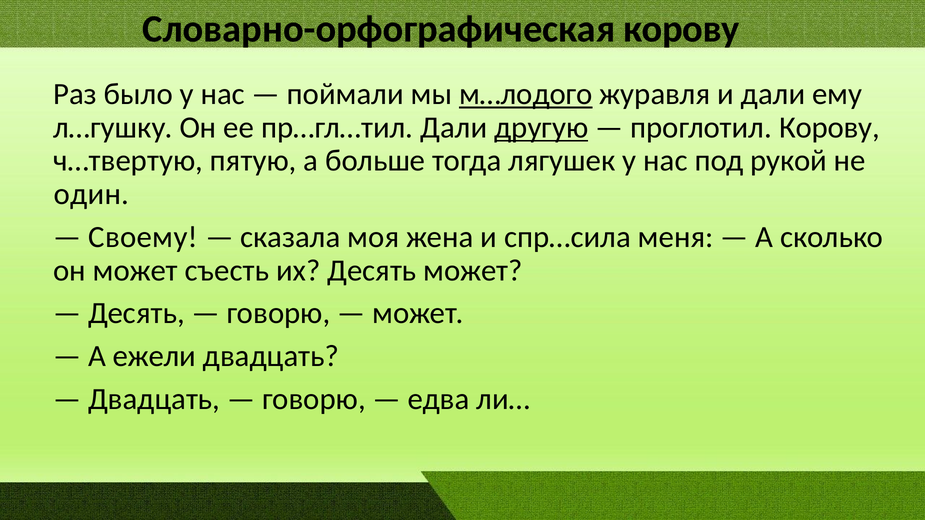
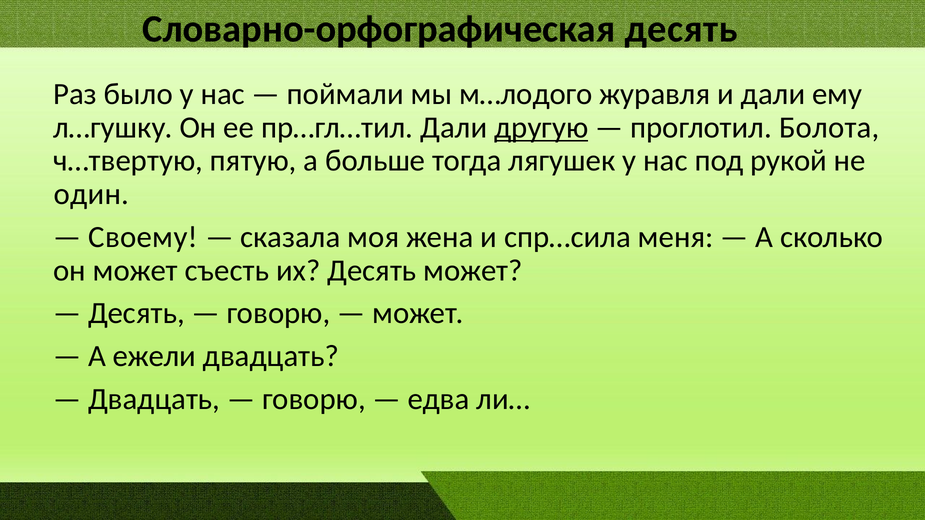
Словарно-орфографическая корову: корову -> десять (681, 29)
м…лодого underline: present -> none (526, 94)
проглотил Корову: Корову -> Болота (829, 128)
